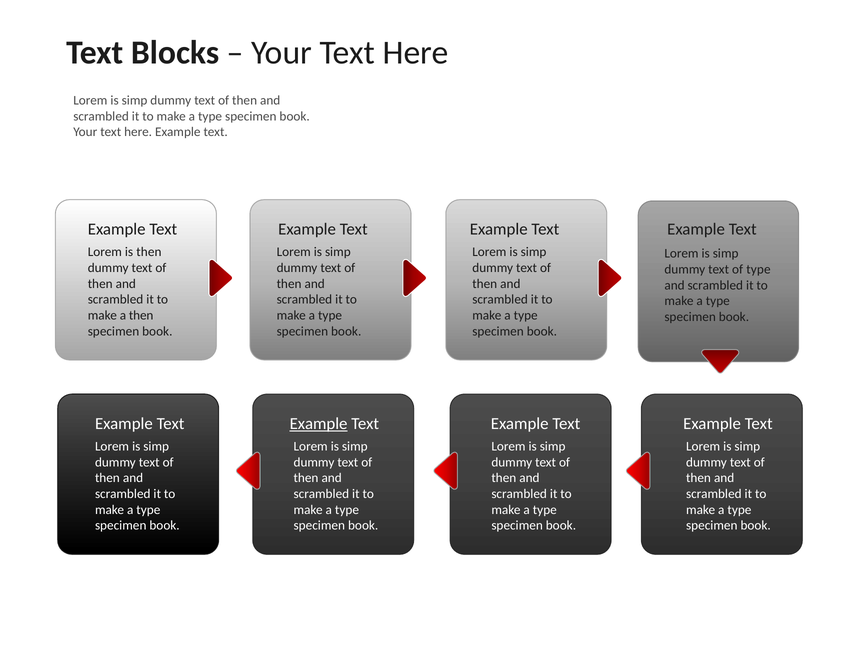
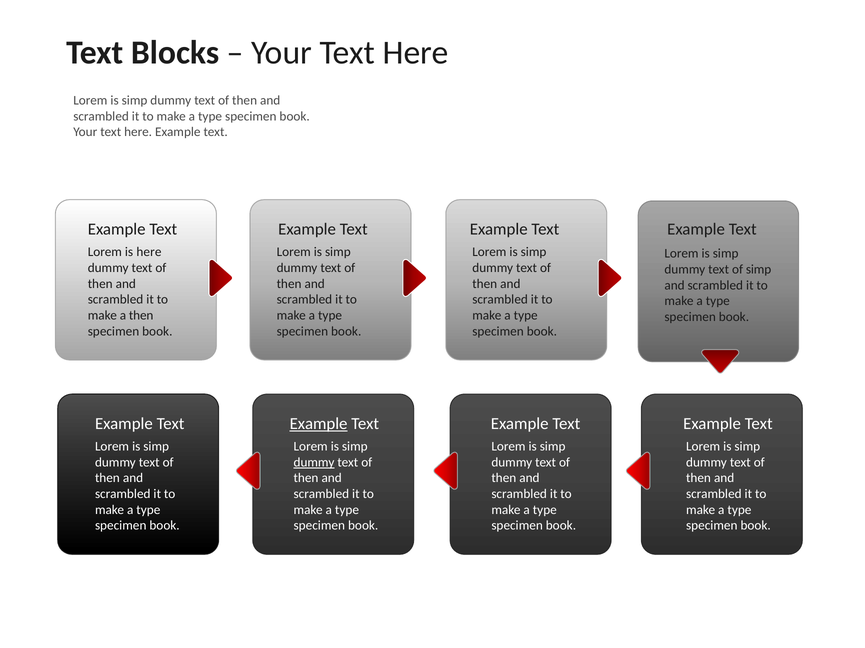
is then: then -> here (149, 252)
of type: type -> simp (759, 270)
dummy underline: none -> present (314, 463)
